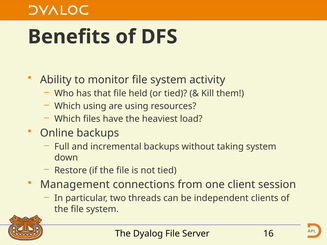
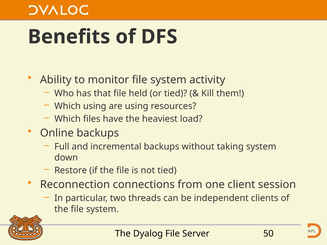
Management: Management -> Reconnection (75, 185)
16: 16 -> 50 (268, 234)
